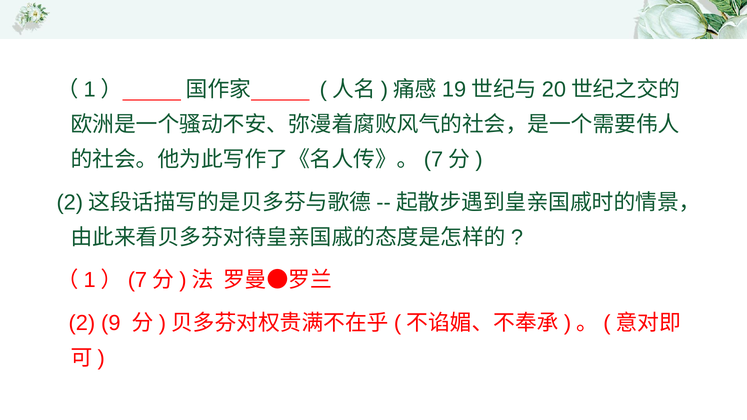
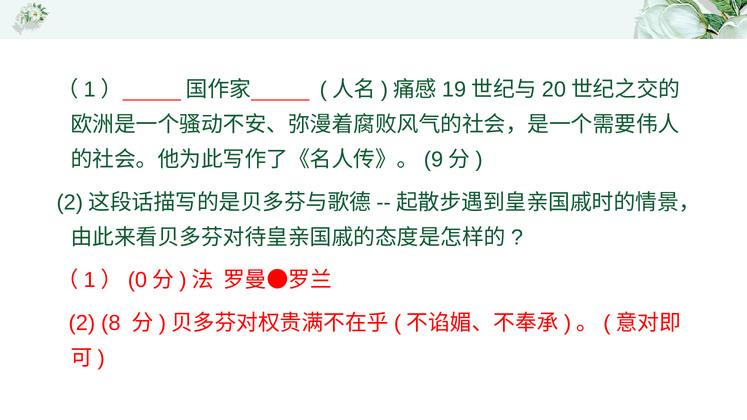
7: 7 -> 9 (434, 160)
7: 7 -> 0 (137, 280)
9: 9 -> 8 (111, 323)
